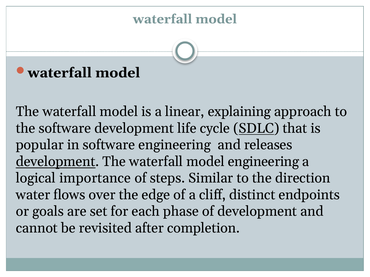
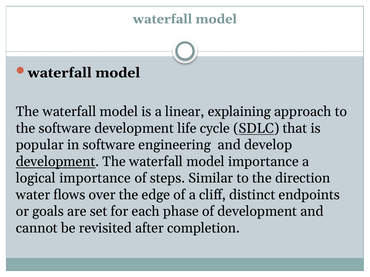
releases: releases -> develop (268, 145)
model engineering: engineering -> importance (263, 162)
